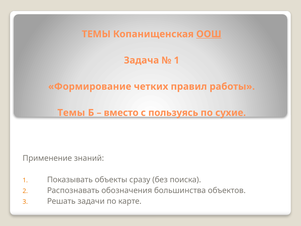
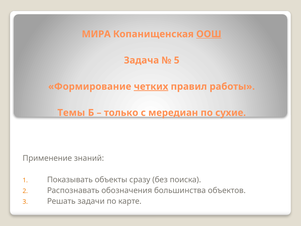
ТЕМЫ: ТЕМЫ -> МИРА (96, 34)
1: 1 -> 5 (177, 60)
четких underline: none -> present (151, 86)
вместо: вместо -> только (121, 113)
пользуясь: пользуясь -> мередиан (173, 113)
